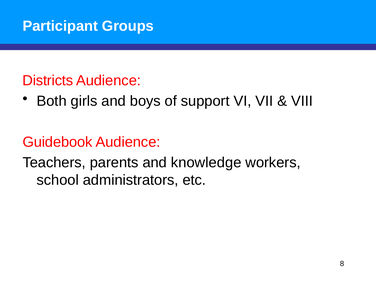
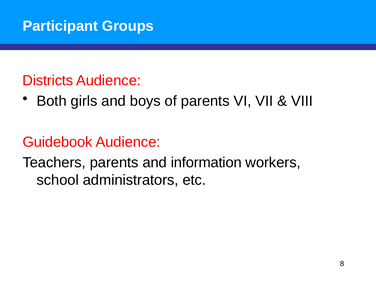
of support: support -> parents (205, 101)
knowledge: knowledge -> information (206, 163)
